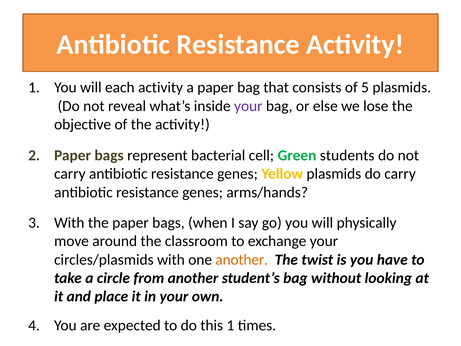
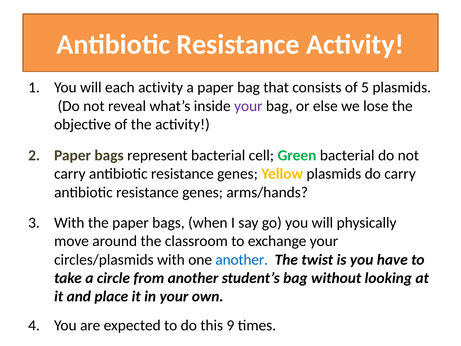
Green students: students -> bacterial (347, 155)
another colour: orange -> blue (242, 259)
this 1: 1 -> 9 (230, 325)
